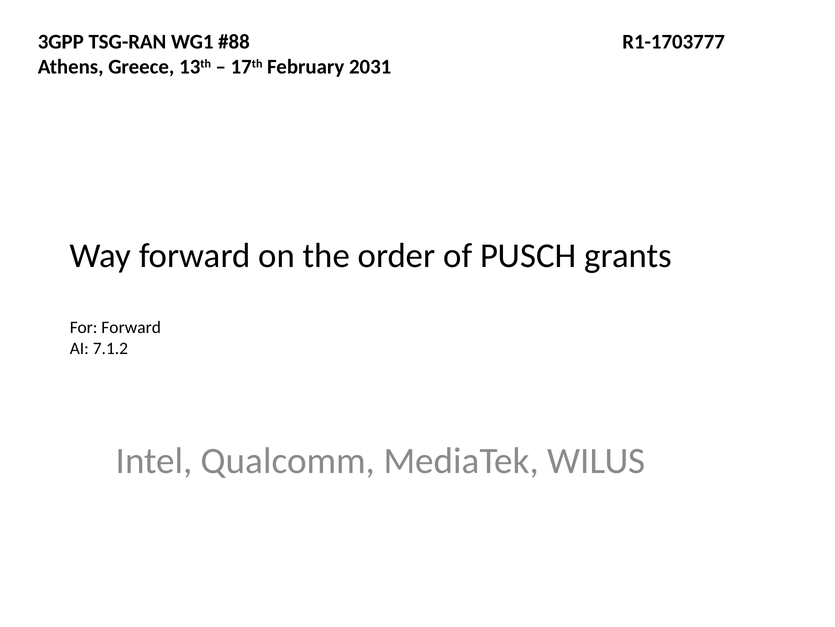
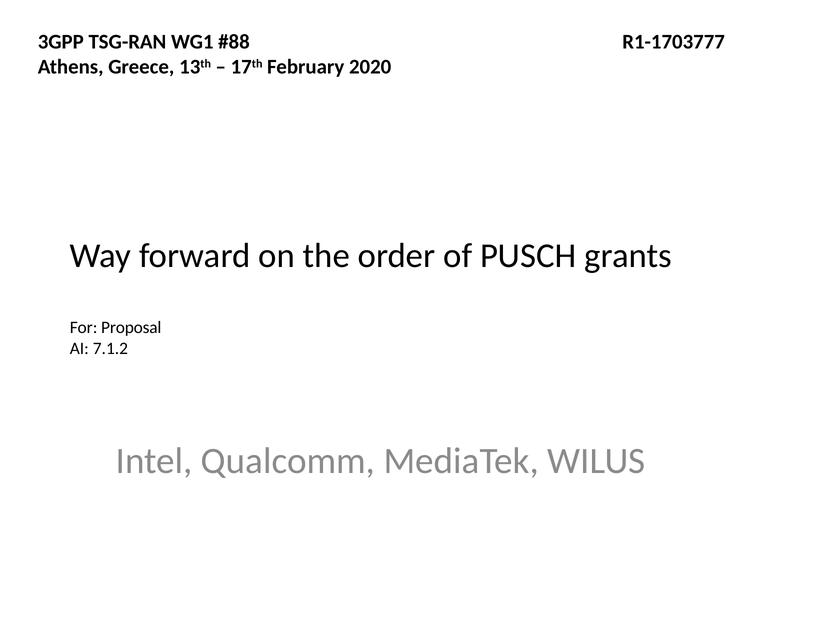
2031: 2031 -> 2020 (370, 67)
For Forward: Forward -> Proposal (131, 327)
